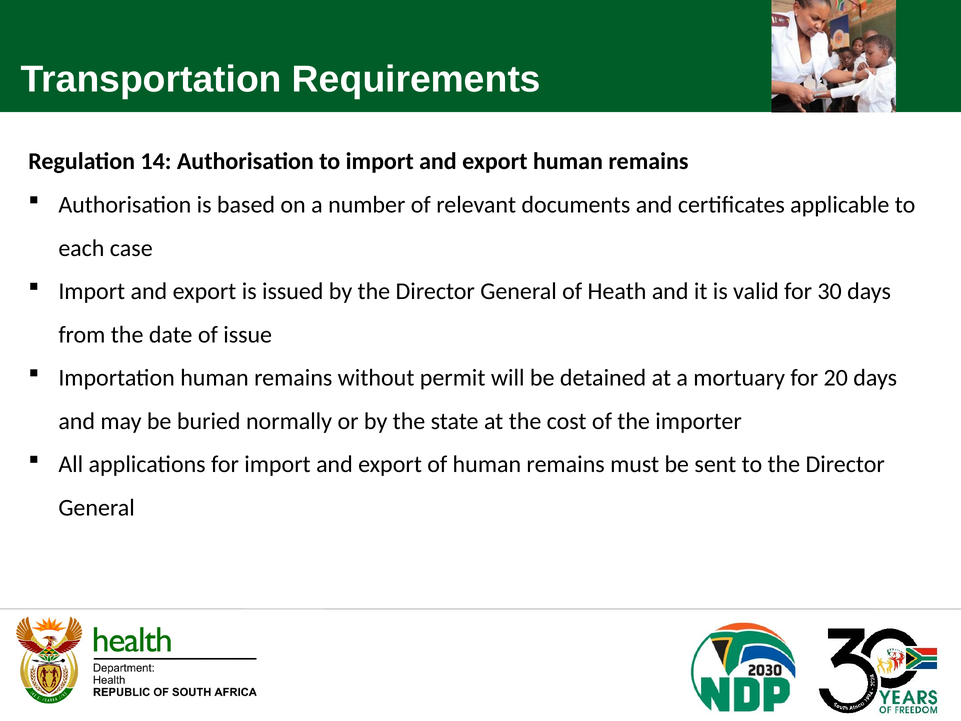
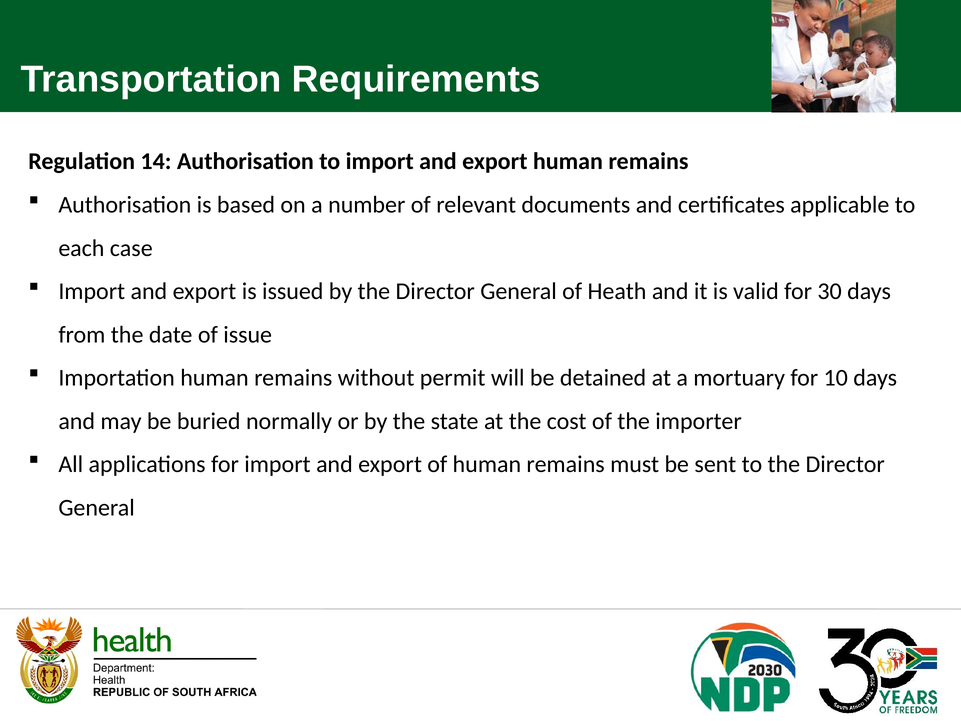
20: 20 -> 10 (836, 378)
